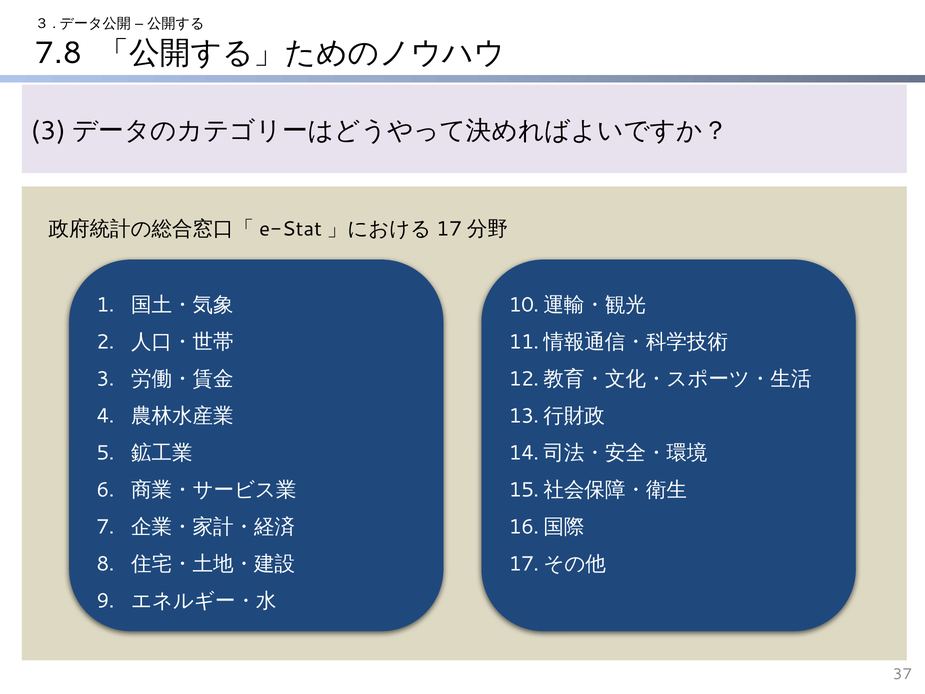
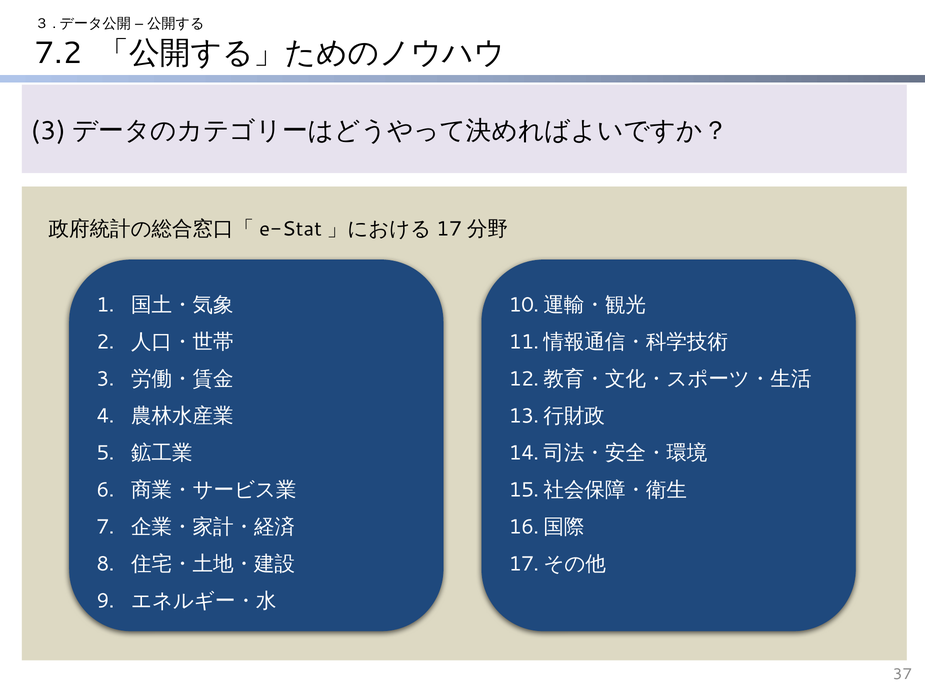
7.8: 7.8 -> 7.2 (59, 53)
